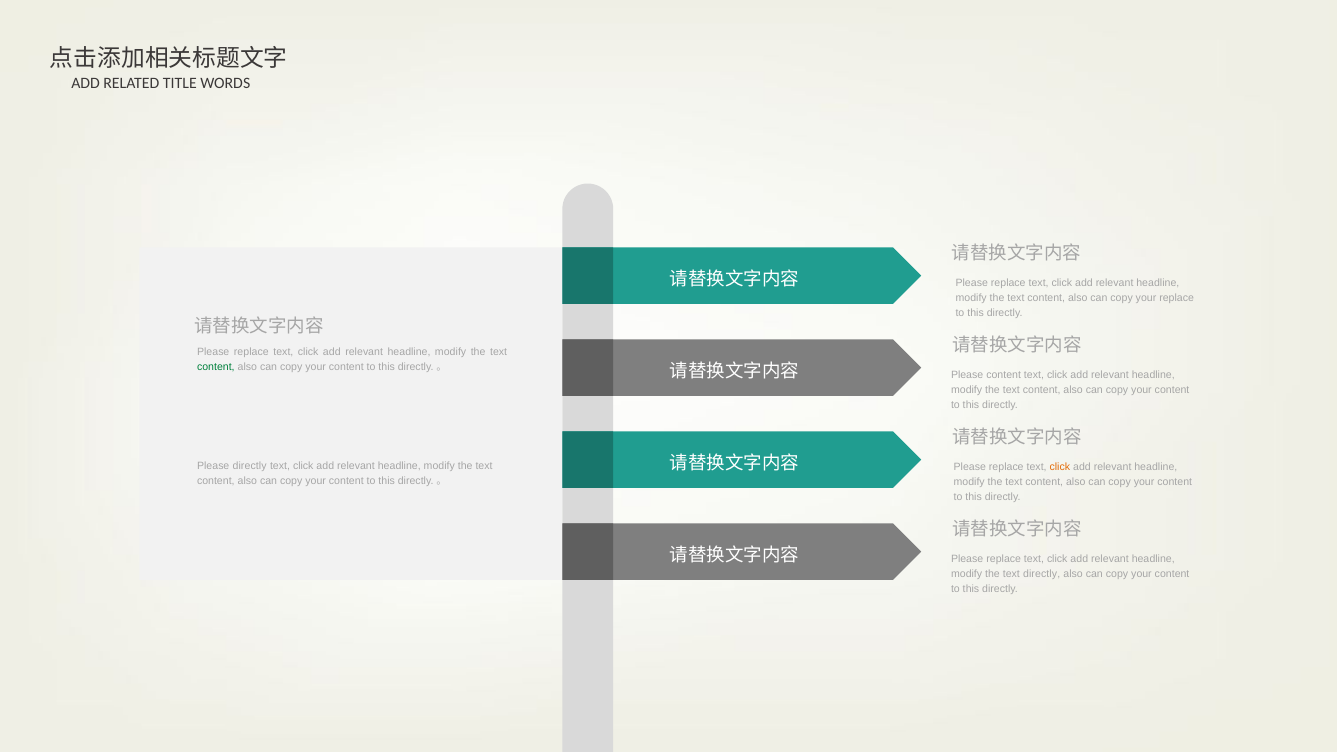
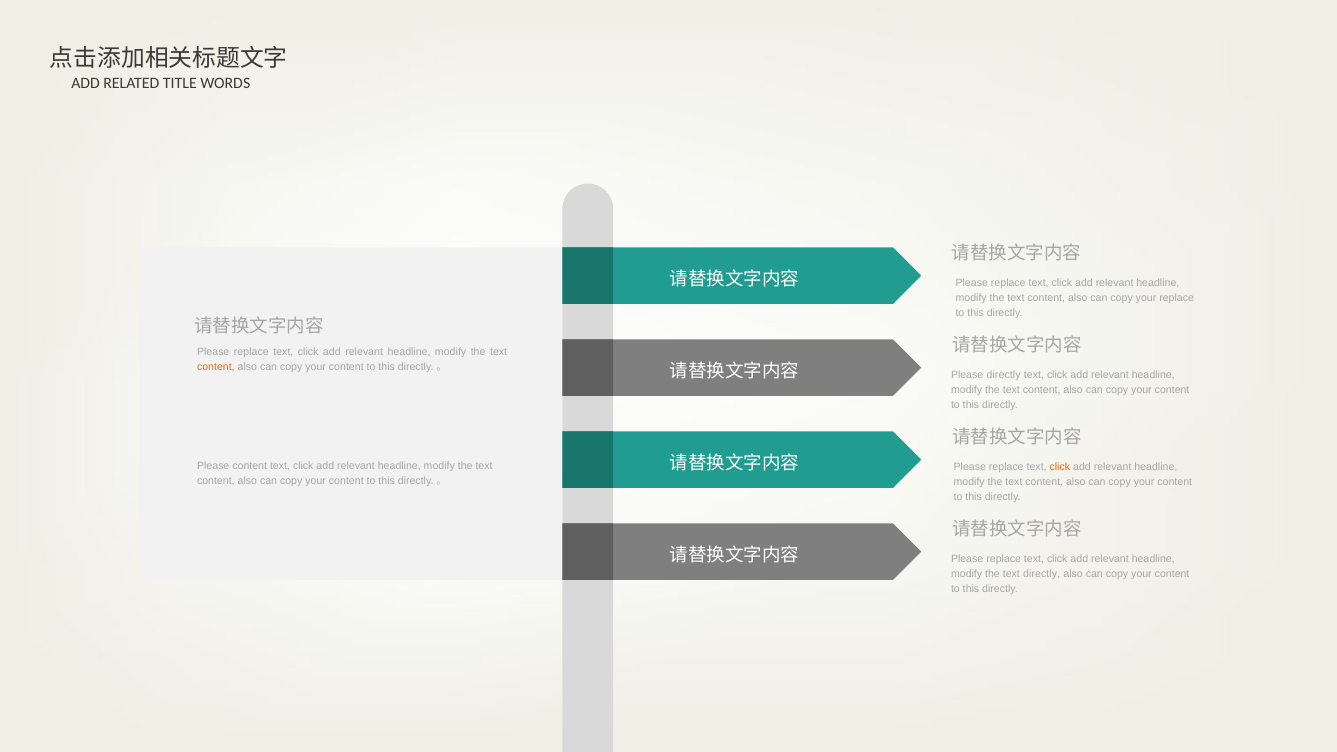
content colour: green -> orange (216, 367)
Please content: content -> directly (1004, 375)
Please directly: directly -> content (250, 466)
